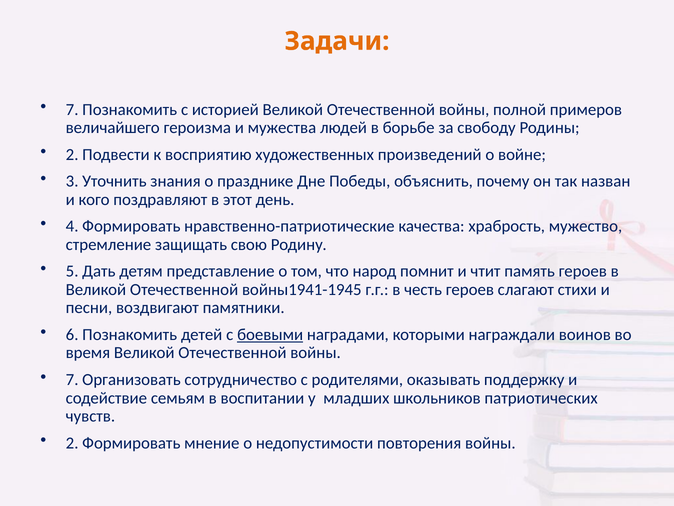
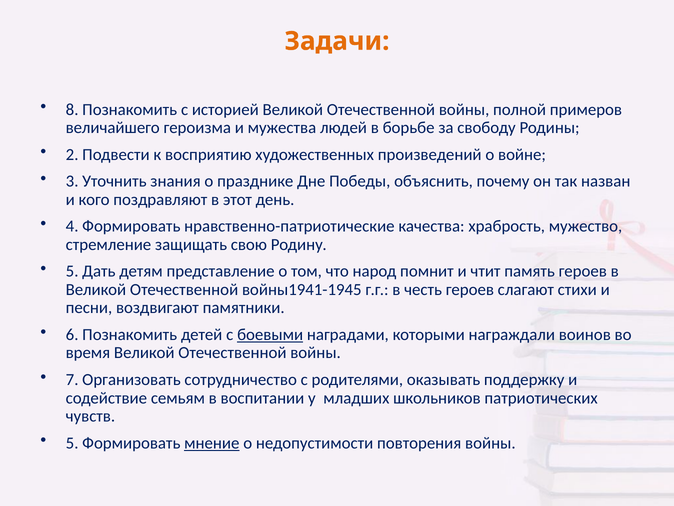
7: 7 -> 8 (72, 109)
2: 2 -> 5 (72, 443)
мнение underline: none -> present (212, 443)
